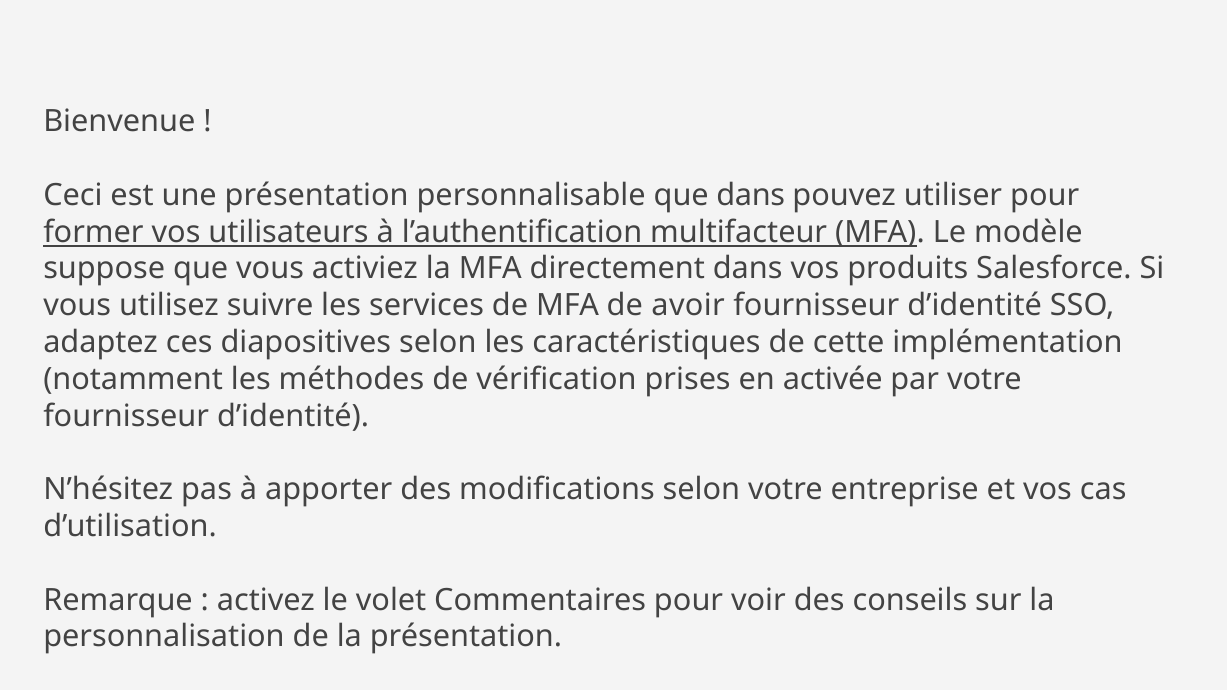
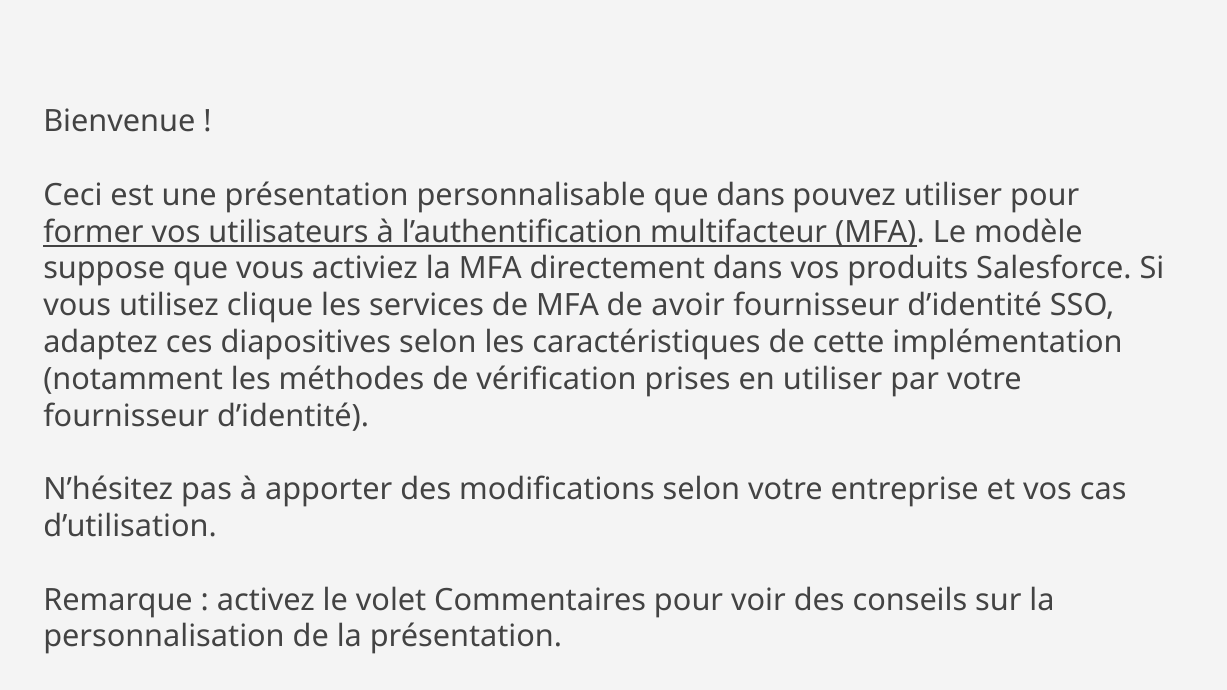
suivre: suivre -> clique (270, 306)
en activée: activée -> utiliser (833, 379)
